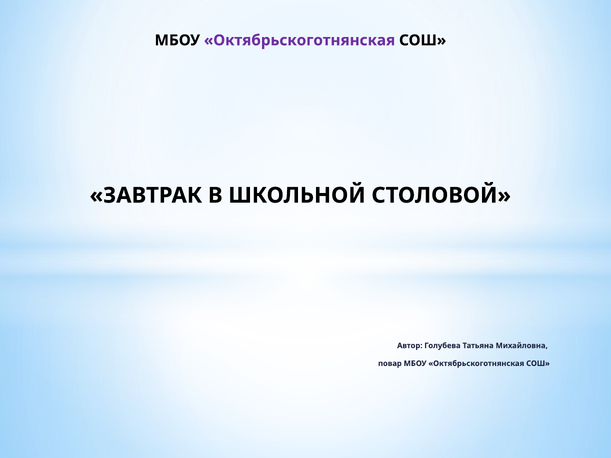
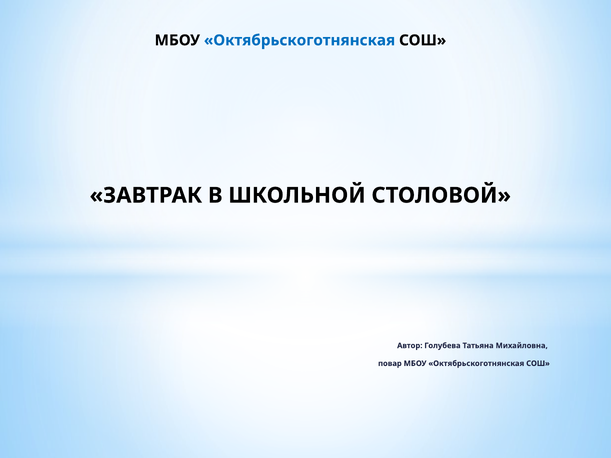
Октябрьскоготнянская colour: purple -> blue (300, 40)
